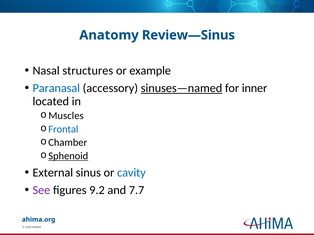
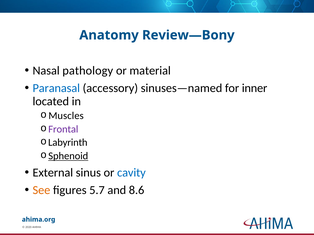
Review—Sinus: Review—Sinus -> Review—Bony (188, 35)
structures: structures -> pathology (88, 71)
example: example -> material (150, 71)
sinuses—named underline: present -> none (182, 88)
Frontal colour: blue -> purple (63, 129)
Chamber: Chamber -> Labyrinth (68, 143)
See colour: purple -> orange (41, 190)
9.2: 9.2 -> 5.7 (97, 190)
7.7: 7.7 -> 8.6 (137, 190)
